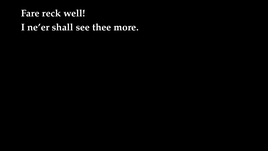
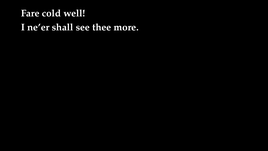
reck: reck -> cold (51, 13)
